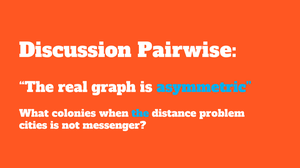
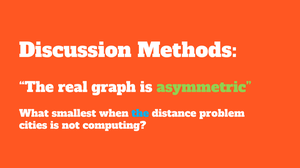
Pairwise: Pairwise -> Methods (187, 51)
asymmetric colour: light blue -> light green (204, 88)
colonies: colonies -> smallest (74, 114)
messenger: messenger -> computing (114, 126)
